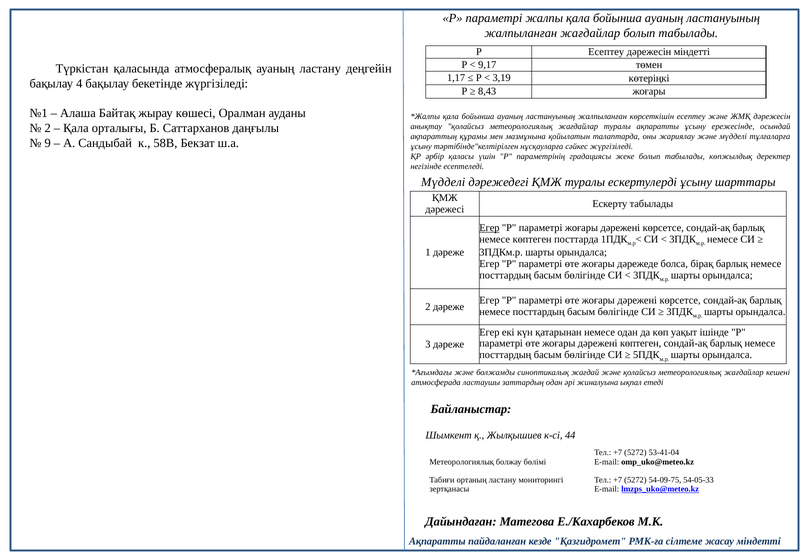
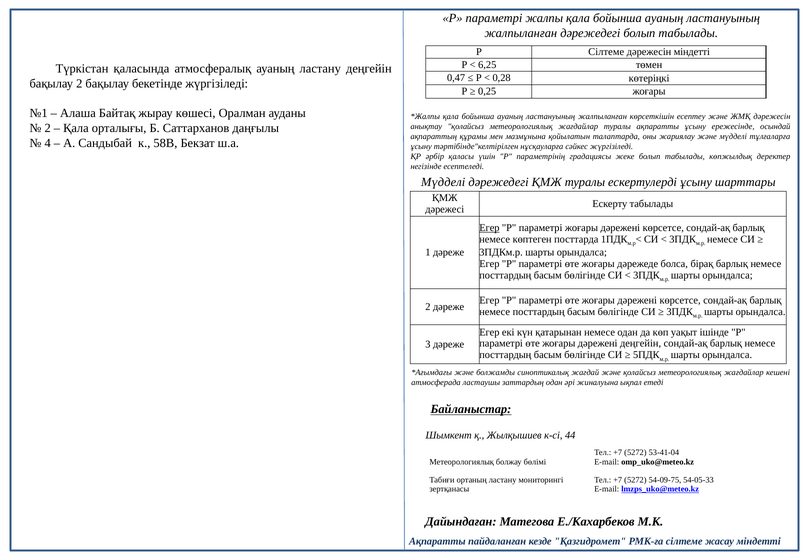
жалпыланған жағдайлар: жағдайлар -> дәрежедегі (590, 33)
Р Есептеу: Есептеу -> Сілтеме (606, 52)
9,17: 9,17 -> 6,25 (487, 65)
1,17: 1,17 -> 0,47 (456, 78)
3,19: 3,19 -> 0,28 (502, 78)
бақылау 4: 4 -> 2 (79, 83)
8,43: 8,43 -> 0,25 (487, 91)
9: 9 -> 4 (48, 143)
дәрежені көптеген: көптеген -> деңгейін (641, 344)
Байланыстар underline: none -> present (471, 409)
